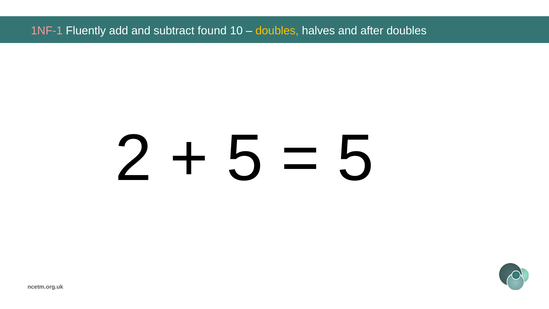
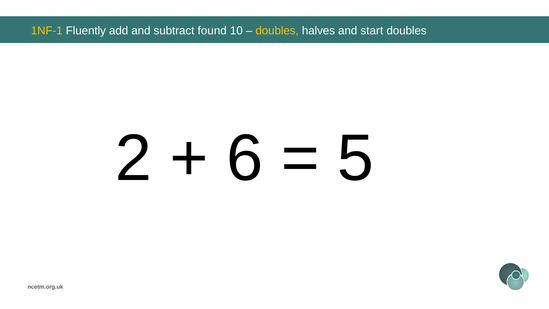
1NF-1 colour: pink -> yellow (47, 31)
after: after -> start (372, 31)
5: 5 -> 6 (245, 158)
